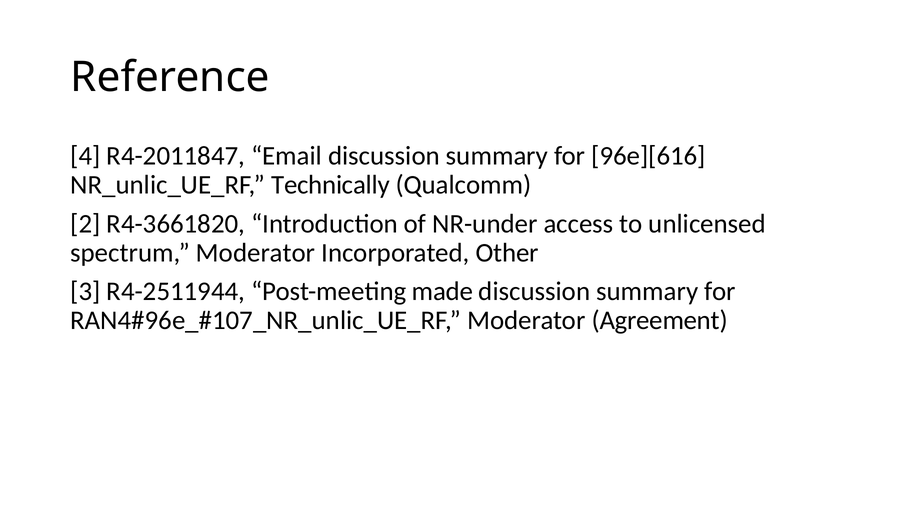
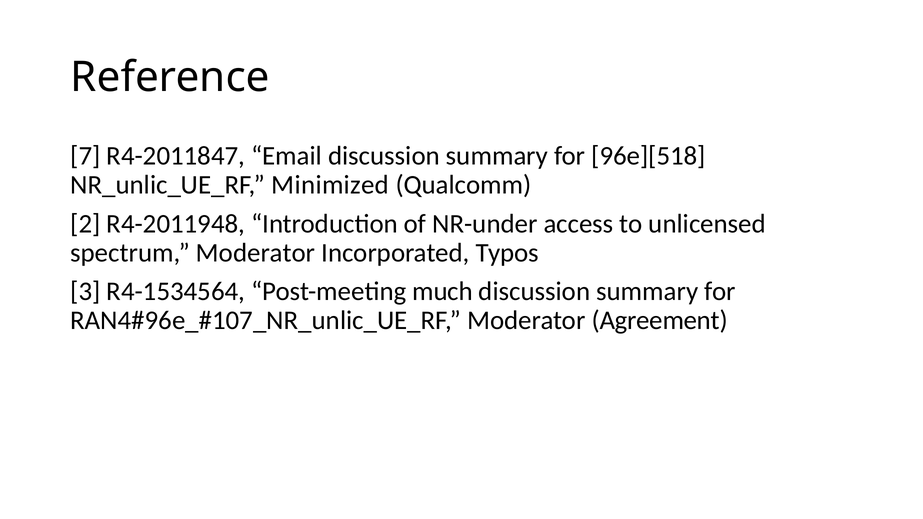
4: 4 -> 7 (85, 156)
96e][616: 96e][616 -> 96e][518 (649, 156)
Technically: Technically -> Minimized (330, 185)
R4-3661820: R4-3661820 -> R4-2011948 (176, 224)
Other: Other -> Typos (507, 253)
R4-2511944: R4-2511944 -> R4-1534564 (176, 292)
made: made -> much (443, 292)
